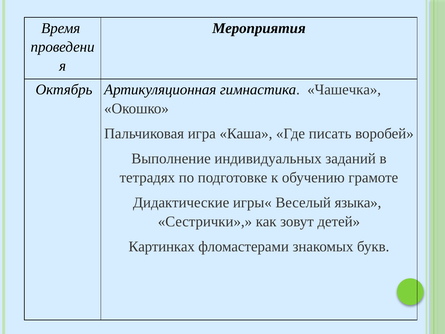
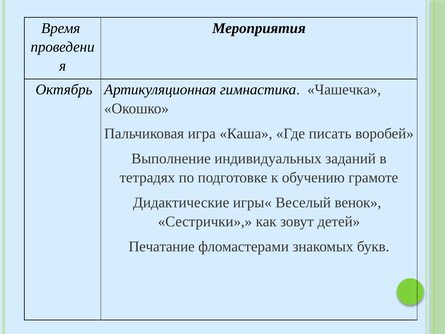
языка: языка -> венок (358, 203)
Картинках: Картинках -> Печатание (162, 246)
